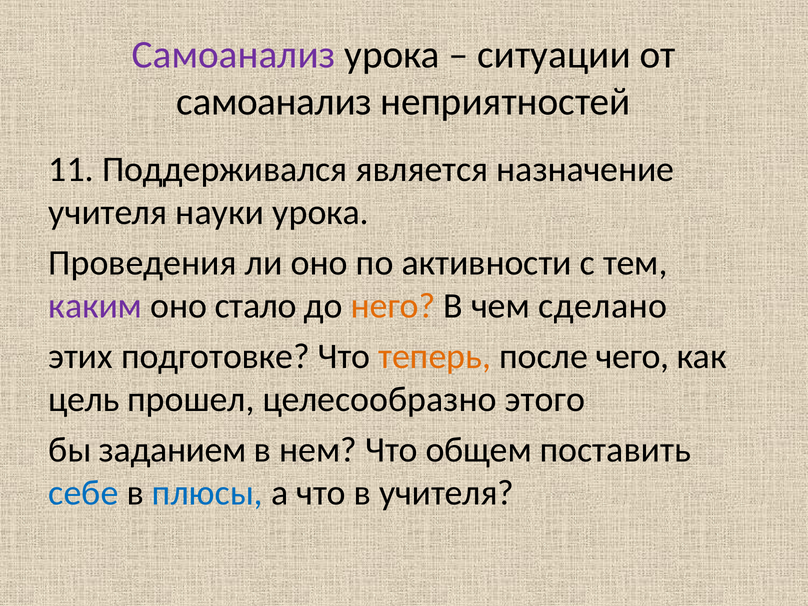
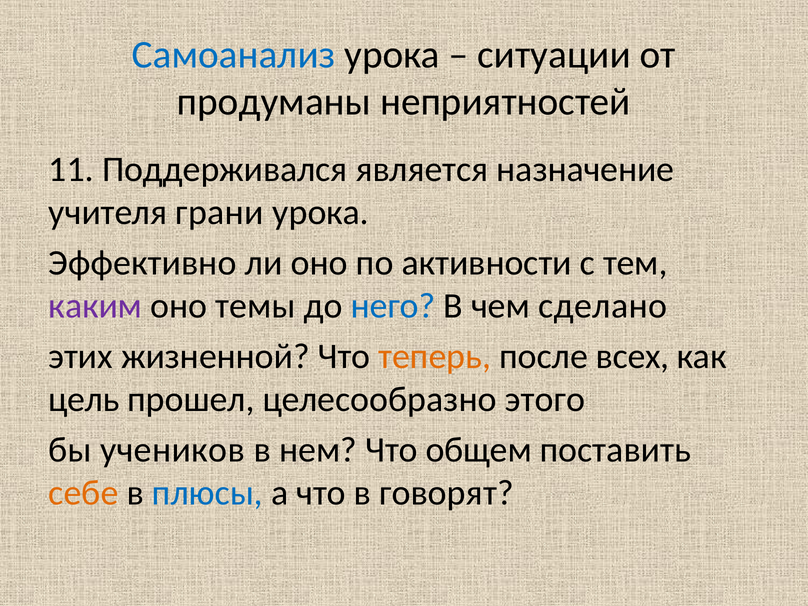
Самоанализ colour: purple -> blue (234, 55)
самоанализ: самоанализ -> продуманы (274, 102)
науки: науки -> грани (220, 213)
Проведения: Проведения -> Эффективно (143, 263)
стало: стало -> темы (256, 306)
него colour: orange -> blue (393, 306)
подготовке: подготовке -> жизненной (215, 356)
чего: чего -> всех (633, 356)
заданием: заданием -> учеников (172, 450)
себе colour: blue -> orange (83, 493)
в учителя: учителя -> говорят (446, 493)
